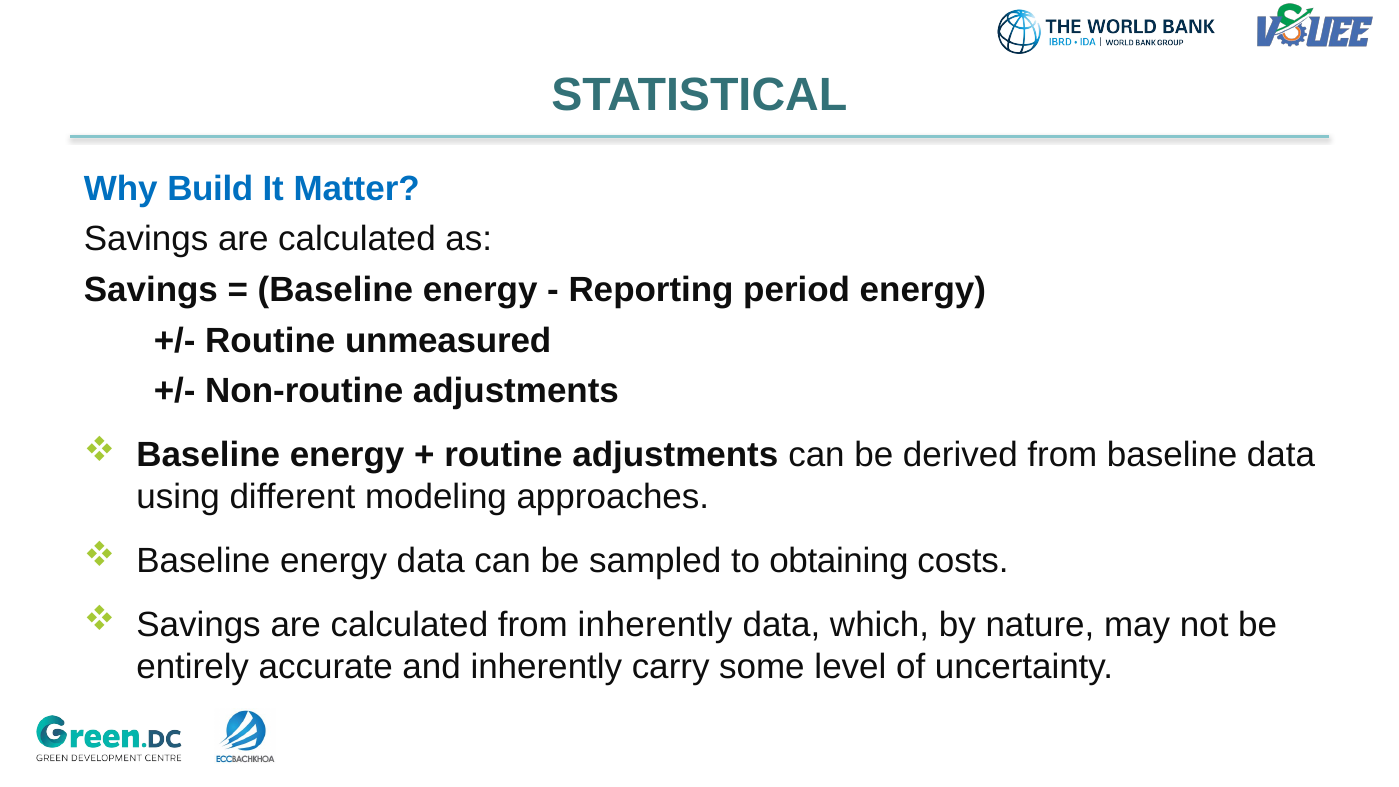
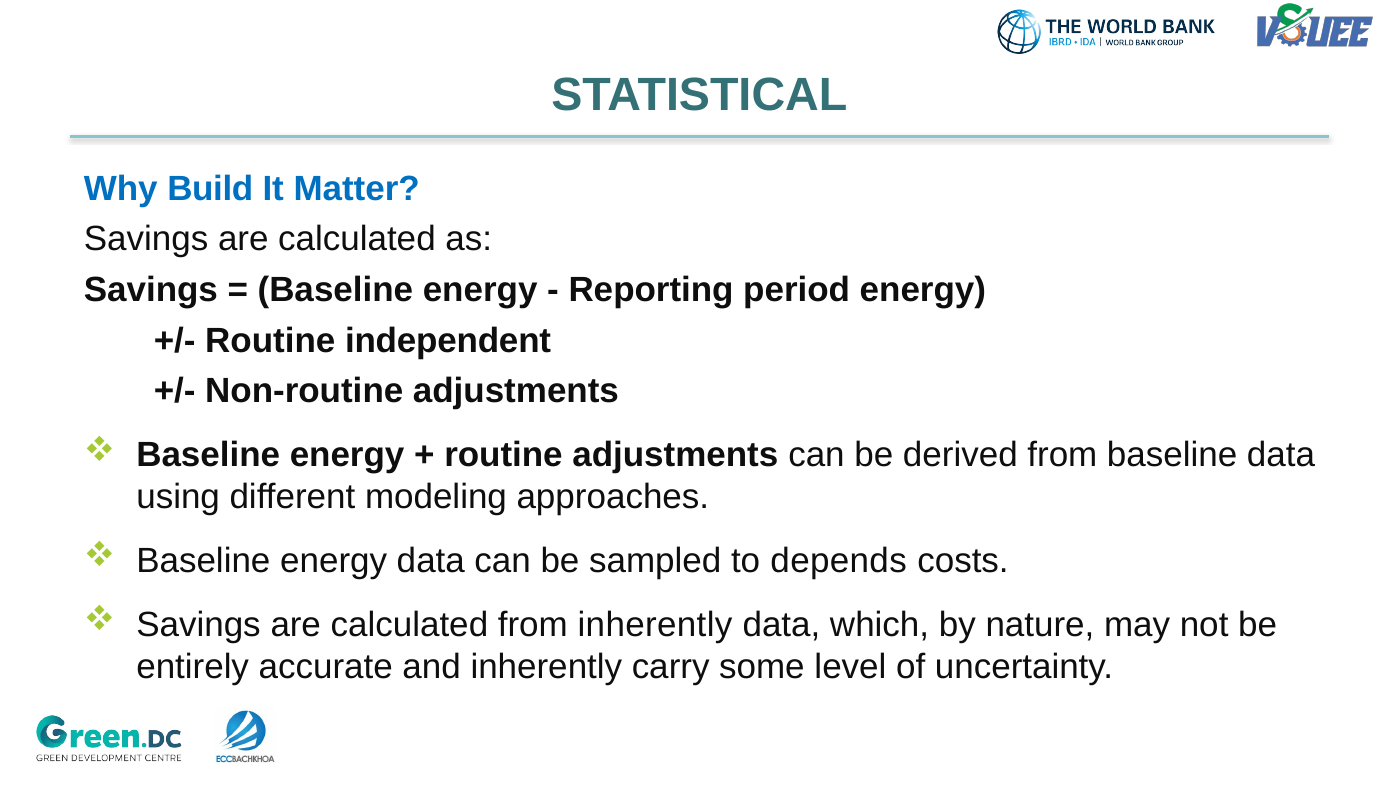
unmeasured: unmeasured -> independent (448, 341)
obtaining: obtaining -> depends (839, 561)
